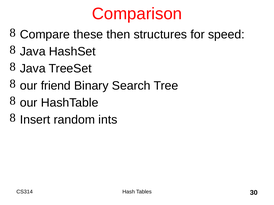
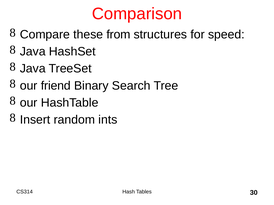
then: then -> from (118, 35)
